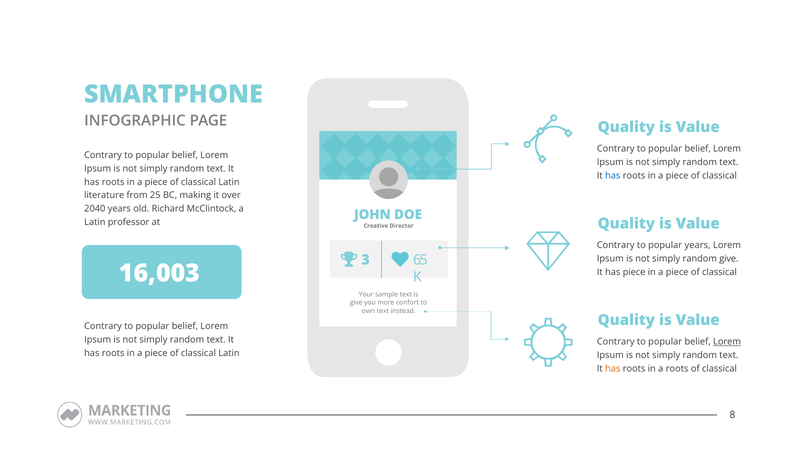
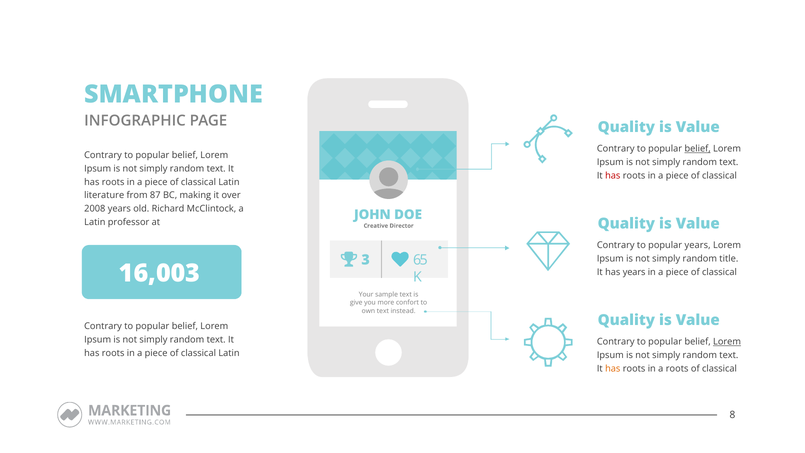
belief underline: none -> present (698, 149)
has colour: blue -> red (613, 175)
25: 25 -> 87 (155, 195)
2040: 2040 -> 2008 (95, 209)
random give: give -> title (729, 259)
has piece: piece -> years (634, 272)
